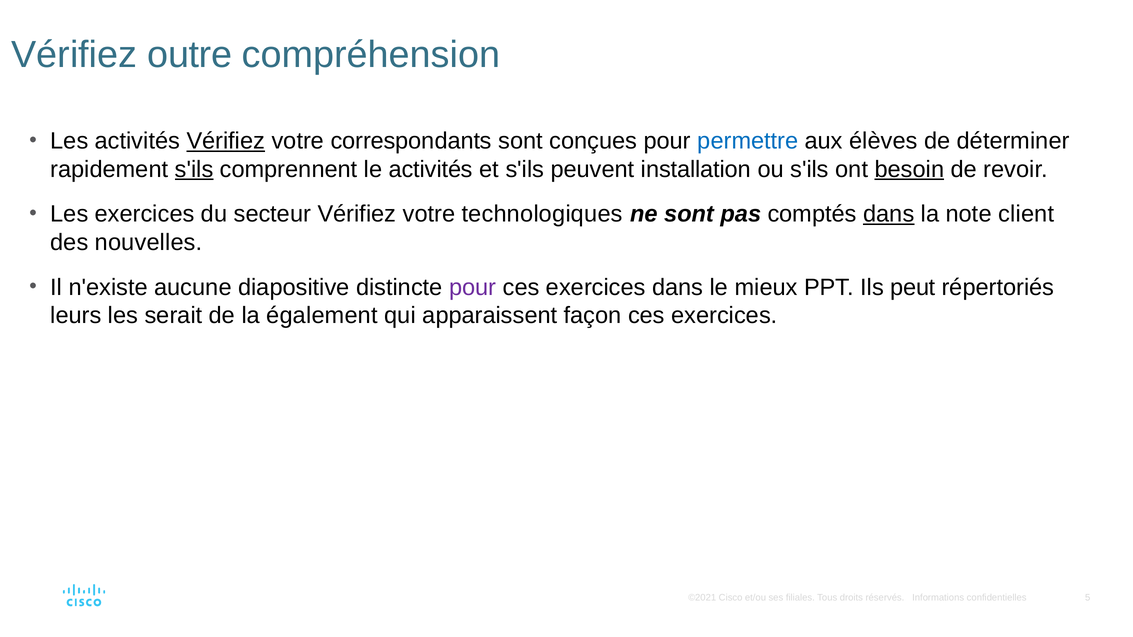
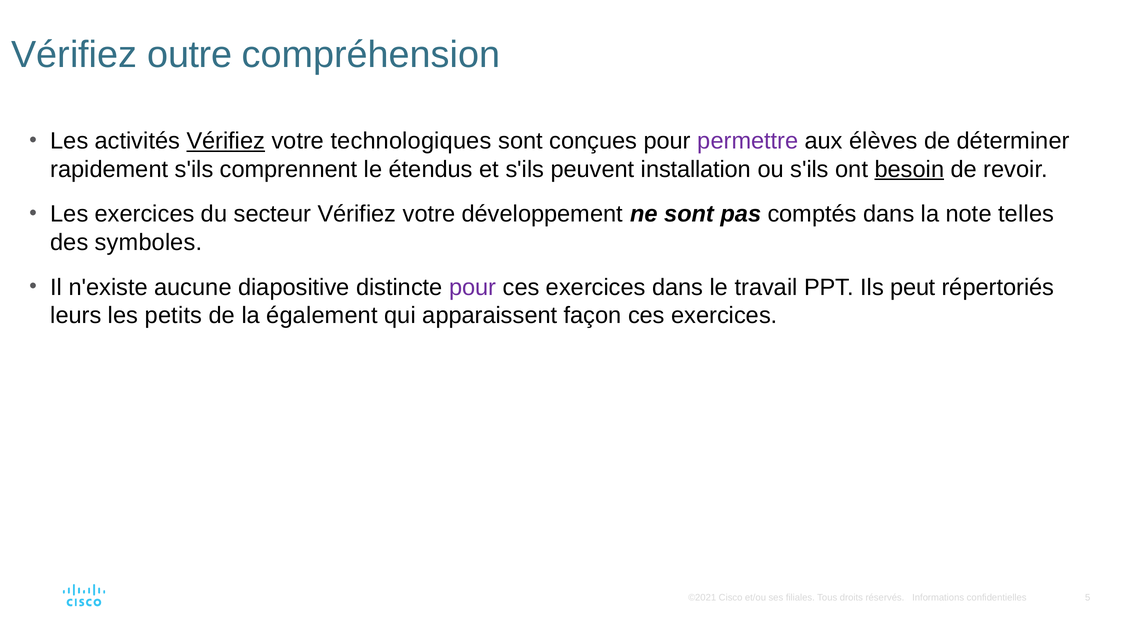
correspondants: correspondants -> technologiques (411, 141)
permettre colour: blue -> purple (748, 141)
s'ils underline: present -> none (194, 169)
le activités: activités -> étendus (431, 169)
technologiques: technologiques -> développement (542, 214)
dans underline: present -> none (889, 214)
client: client -> telles (1026, 214)
nouvelles: nouvelles -> symboles (149, 243)
mieux: mieux -> travail (766, 287)
serait: serait -> petits (173, 316)
